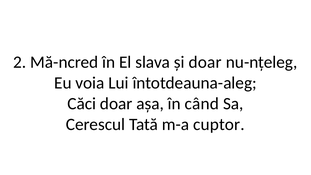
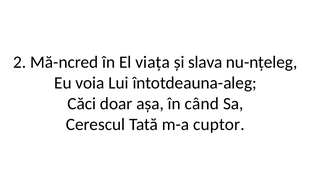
slava: slava -> viața (153, 62)
și doar: doar -> slava (205, 62)
